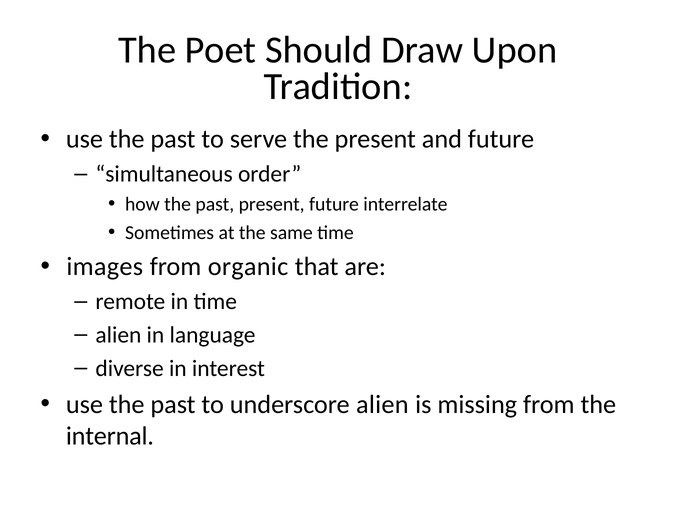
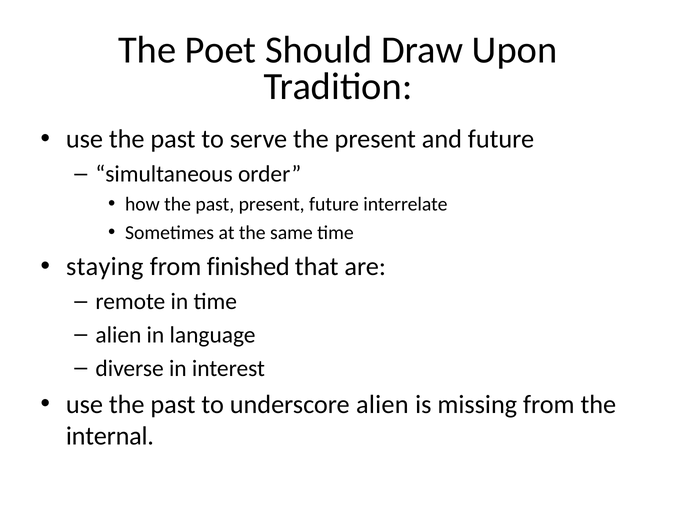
images: images -> staying (105, 267)
organic: organic -> finished (248, 267)
